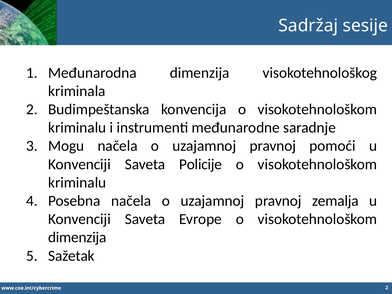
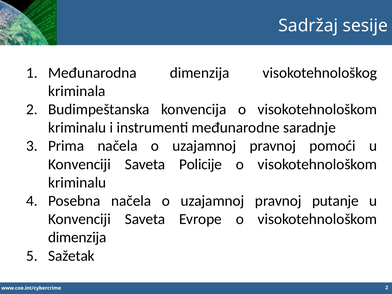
Mogu: Mogu -> Prima (66, 146)
zemalja: zemalja -> putanje (335, 201)
